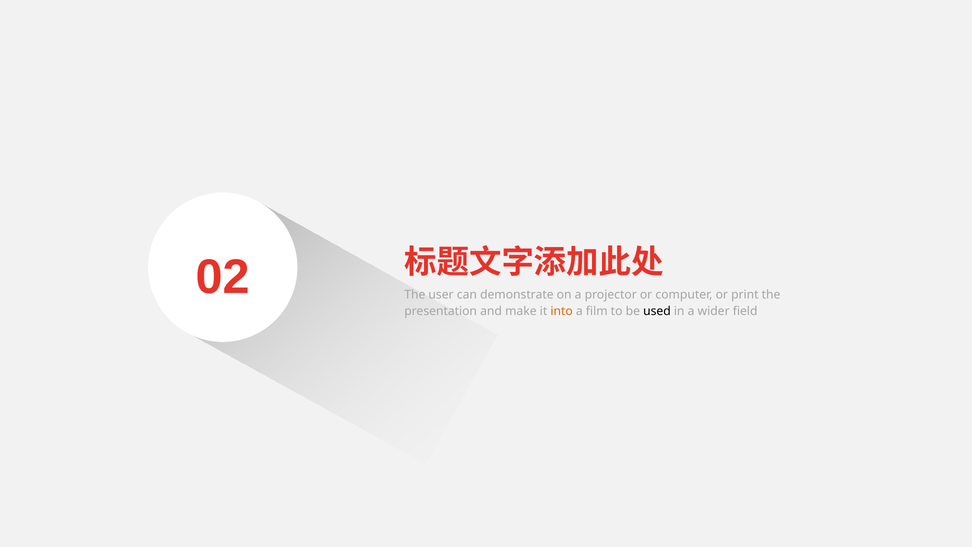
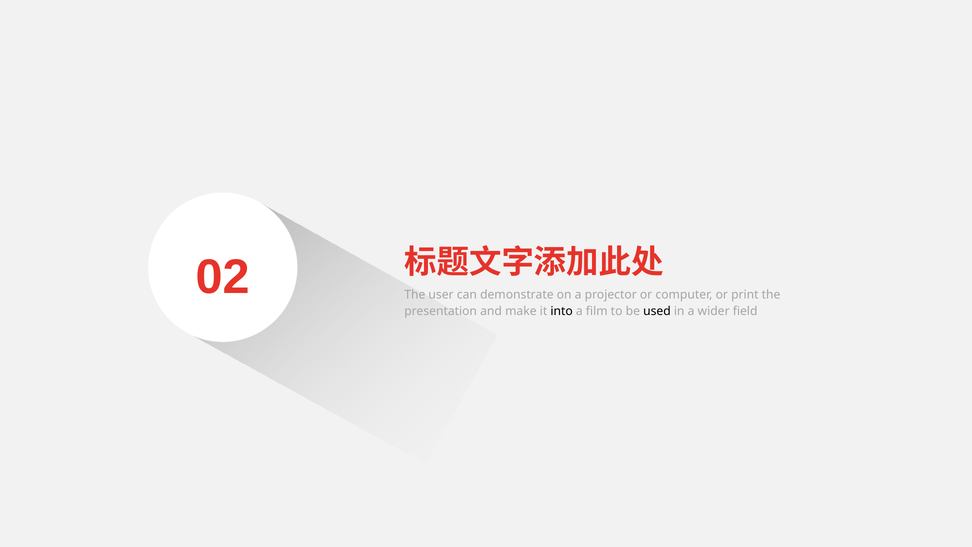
into colour: orange -> black (562, 311)
